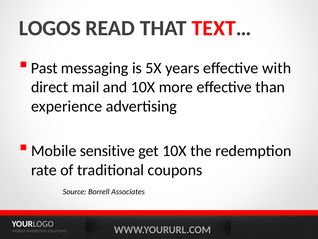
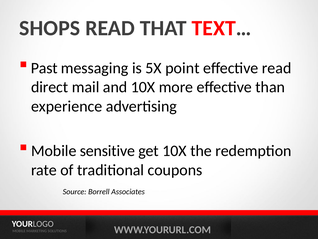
LOGOS: LOGOS -> SHOPS (50, 28)
years: years -> point (182, 68)
effective with: with -> read (277, 68)
